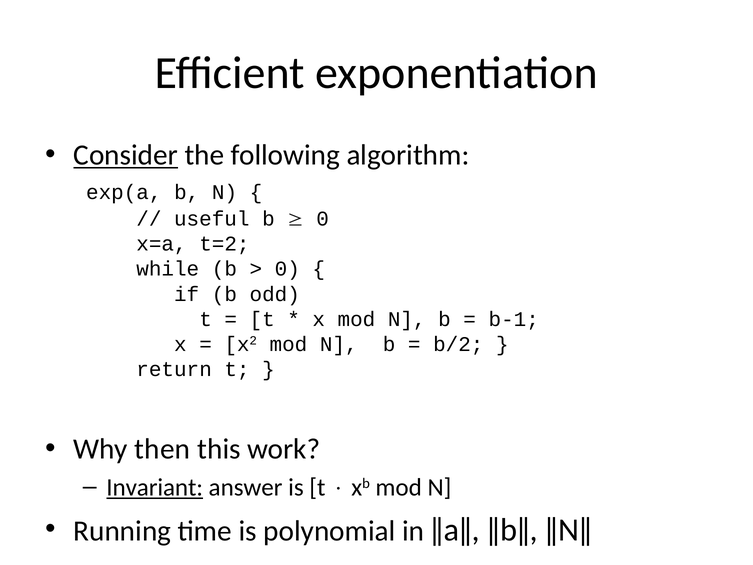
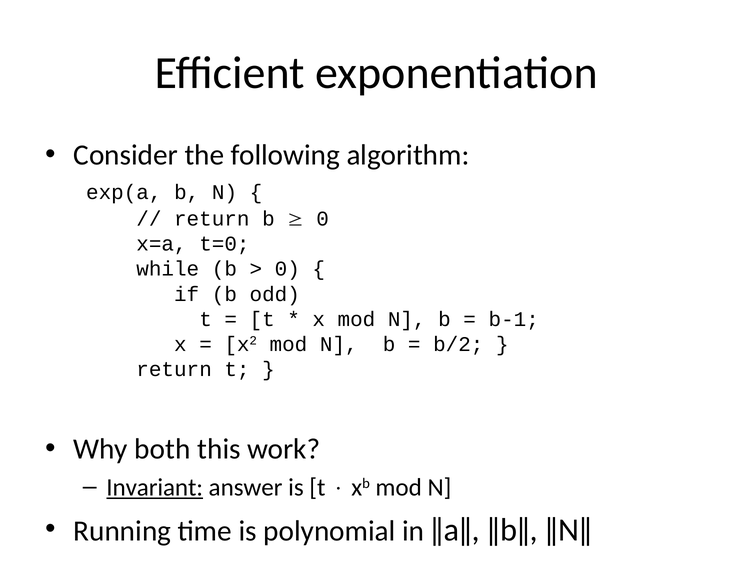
Consider underline: present -> none (126, 155)
useful: useful -> return (212, 219)
t=2: t=2 -> t=0 (224, 244)
then: then -> both (162, 449)
